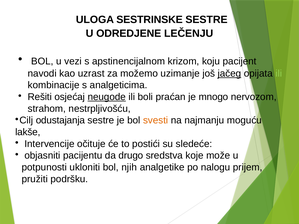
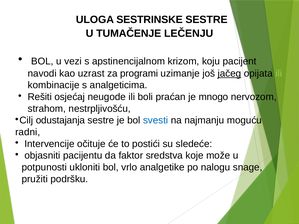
ODREDJENE: ODREDJENE -> TUMAČENJE (129, 33)
možemo: možemo -> programi (139, 73)
neugode underline: present -> none (107, 97)
svesti colour: orange -> blue (156, 120)
lakše: lakše -> radni (28, 132)
drugo: drugo -> faktor (131, 156)
njih: njih -> vrlo (129, 167)
prijem: prijem -> snage (248, 167)
